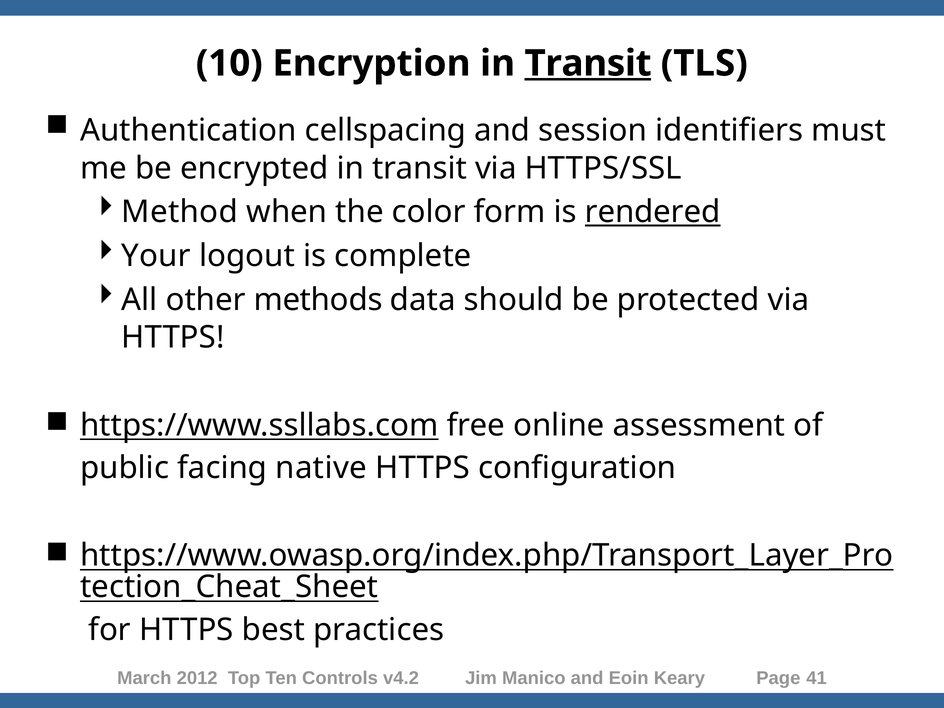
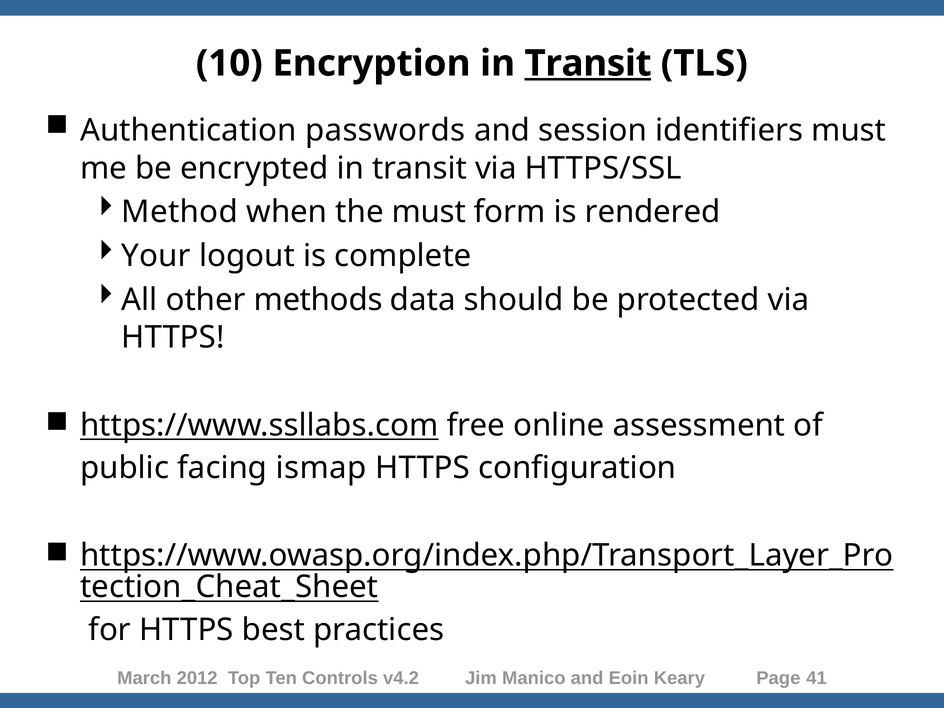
cellspacing: cellspacing -> passwords (385, 131)
the color: color -> must (429, 212)
rendered underline: present -> none (653, 212)
native: native -> ismap (321, 468)
